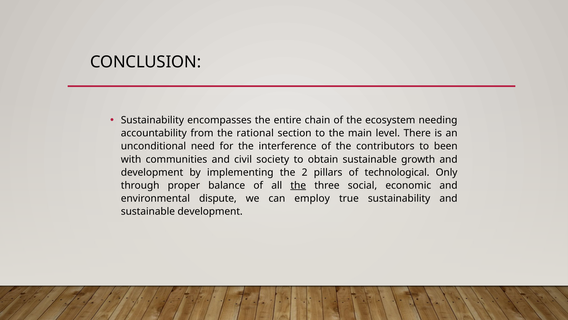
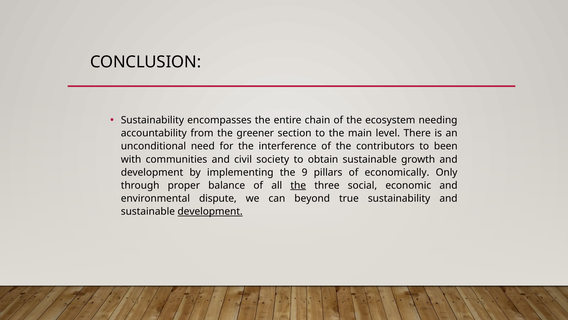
rational: rational -> greener (255, 133)
2: 2 -> 9 (305, 172)
technological: technological -> economically (397, 172)
employ: employ -> beyond (312, 198)
development underline: none -> present (210, 211)
